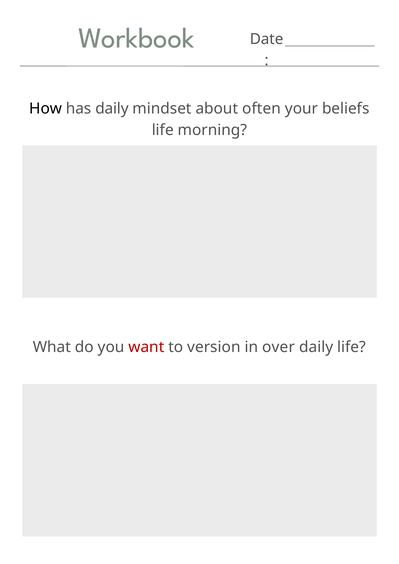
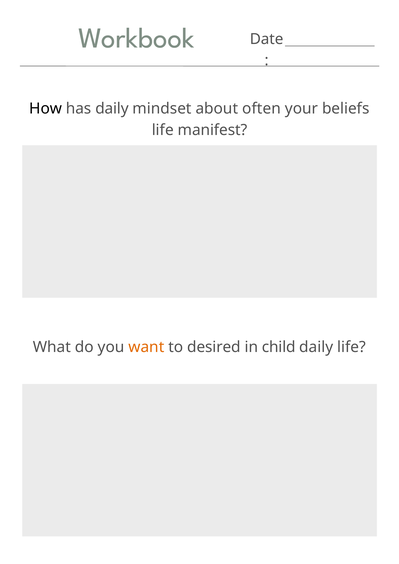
morning: morning -> manifest (212, 130)
want colour: red -> orange (146, 348)
version: version -> desired (214, 348)
over: over -> child (279, 348)
